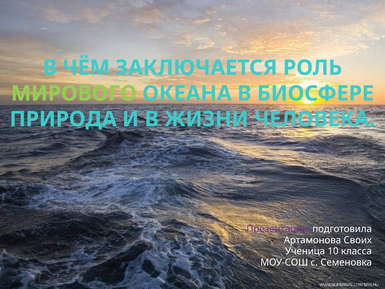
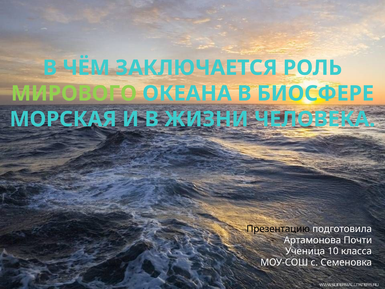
ПРИРОДА: ПРИРОДА -> МОРСКАЯ (63, 119)
Презентацию colour: purple -> black (278, 229)
Своих: Своих -> Почти (358, 240)
